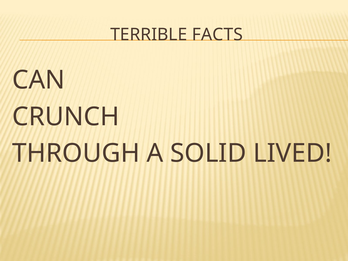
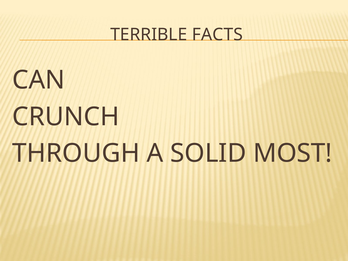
LIVED: LIVED -> MOST (293, 153)
